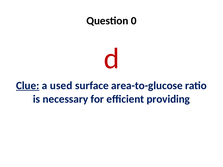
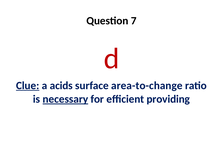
0: 0 -> 7 (134, 21)
used: used -> acids (61, 86)
area-to-glucose: area-to-glucose -> area-to-change (147, 86)
necessary underline: none -> present (65, 99)
